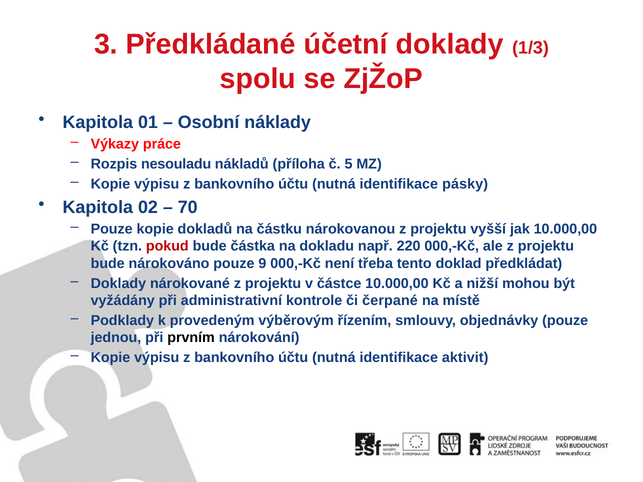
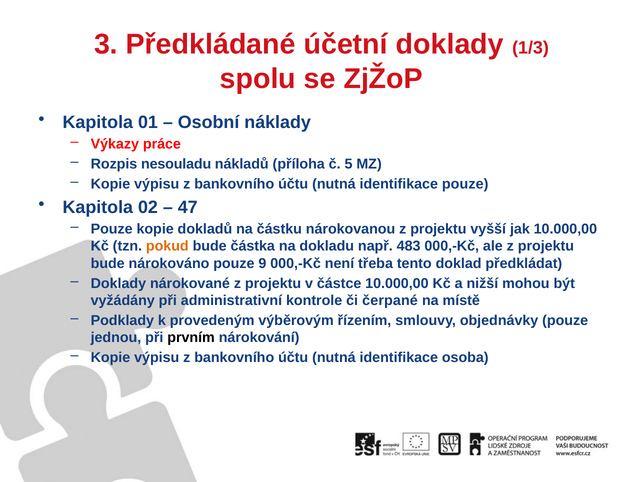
identifikace pásky: pásky -> pouze (465, 184)
70: 70 -> 47 (188, 207)
pokud colour: red -> orange (167, 246)
220: 220 -> 483 (409, 246)
aktivit: aktivit -> osoba (465, 358)
